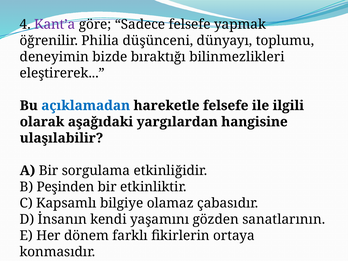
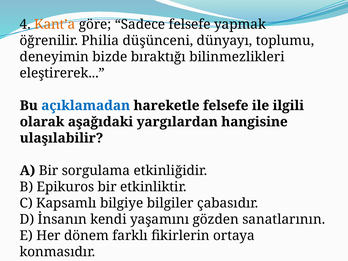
Kant’a colour: purple -> orange (55, 24)
Peşinden: Peşinden -> Epikuros (65, 187)
olamaz: olamaz -> bilgiler (170, 203)
